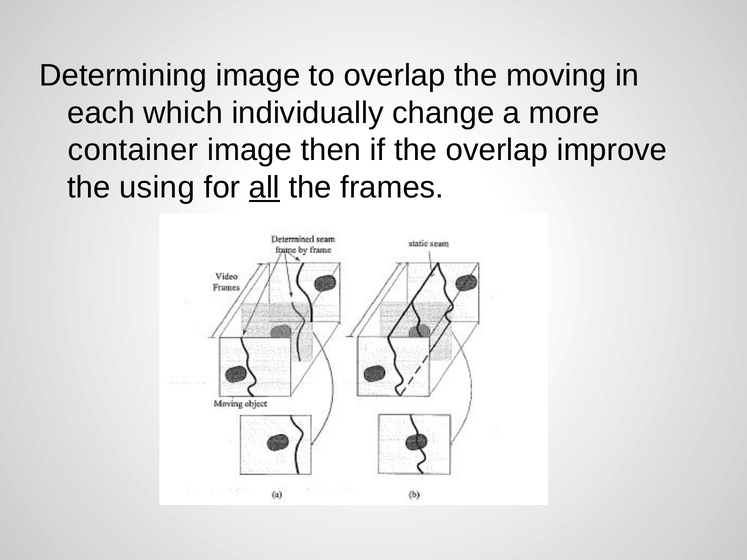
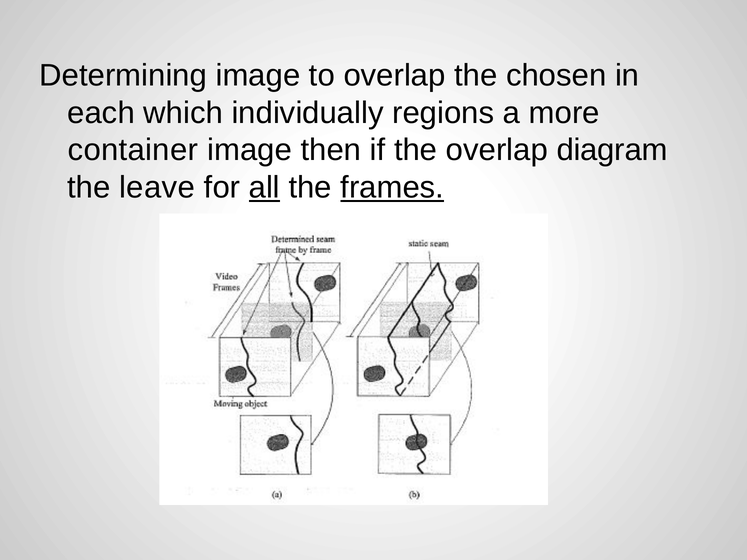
moving: moving -> chosen (556, 75)
change: change -> regions (443, 113)
improve: improve -> diagram (612, 150)
using: using -> leave (157, 188)
frames underline: none -> present (392, 188)
